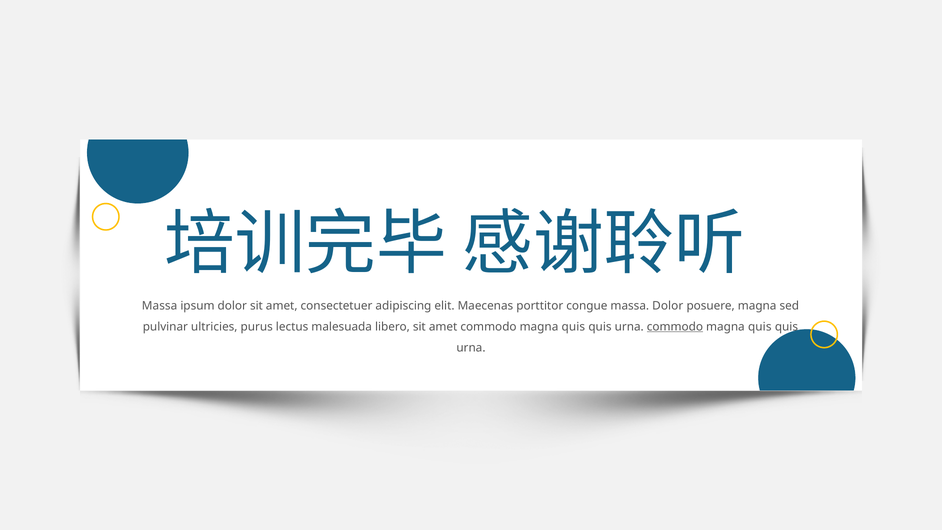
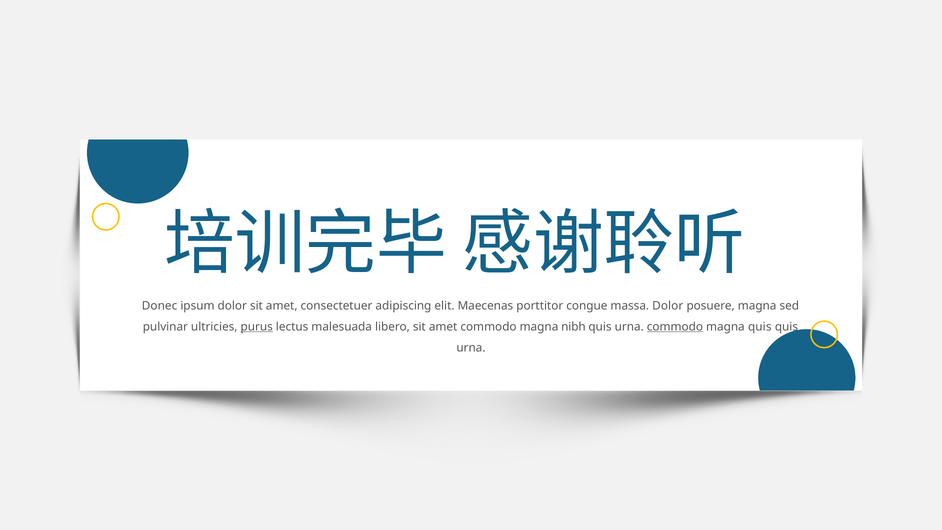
Massa: Massa -> Donec (160, 306)
purus underline: none -> present (257, 327)
amet commodo magna quis: quis -> nibh (573, 327)
